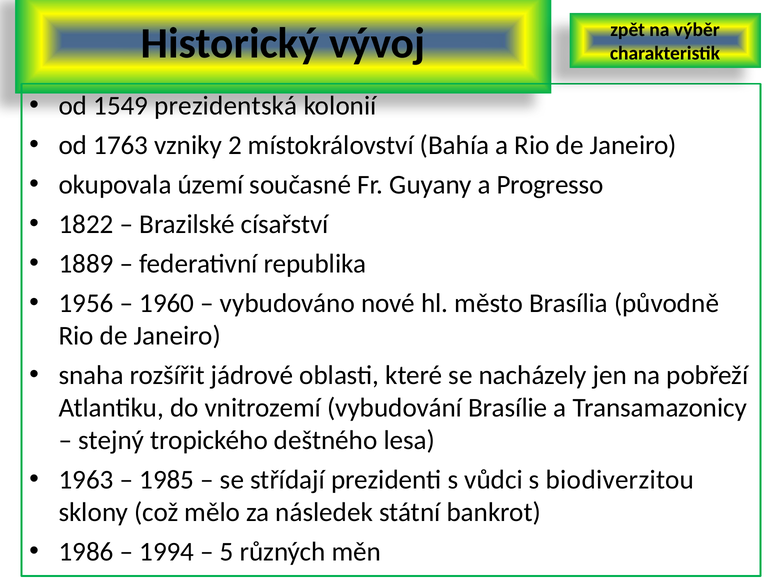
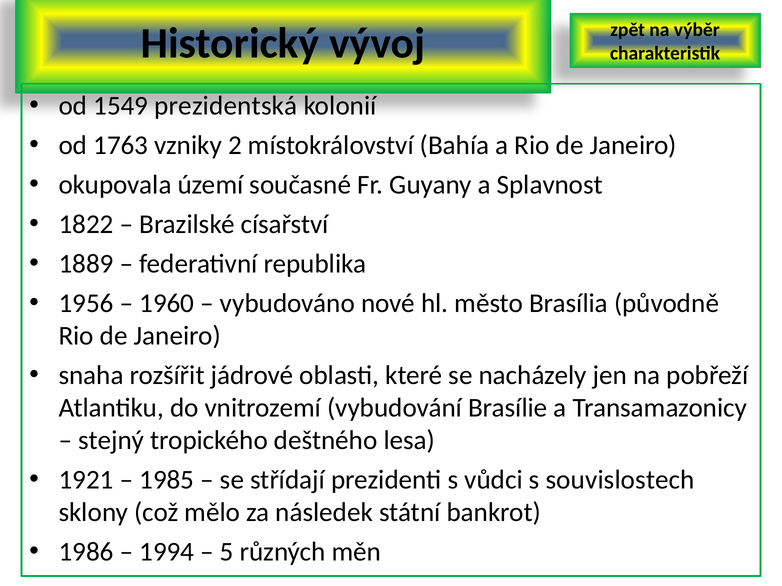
Progresso: Progresso -> Splavnost (550, 185)
1963: 1963 -> 1921 (86, 480)
biodiverzitou: biodiverzitou -> souvislostech (620, 480)
